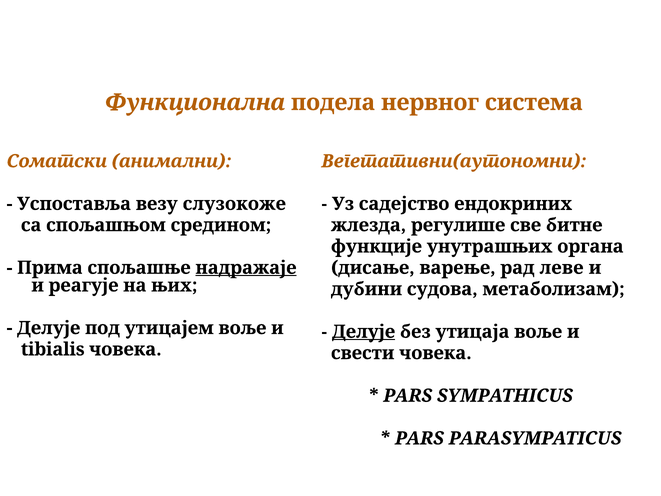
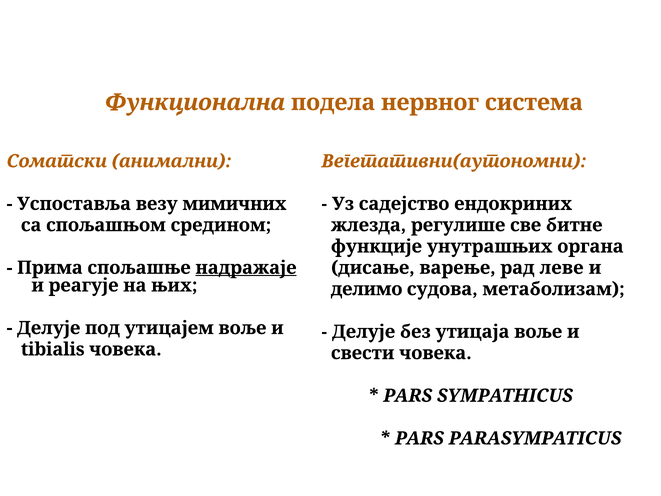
слузокоже: слузокоже -> мимичних (235, 204)
дубини: дубини -> делимо (367, 289)
Делује underline: present -> none (364, 332)
